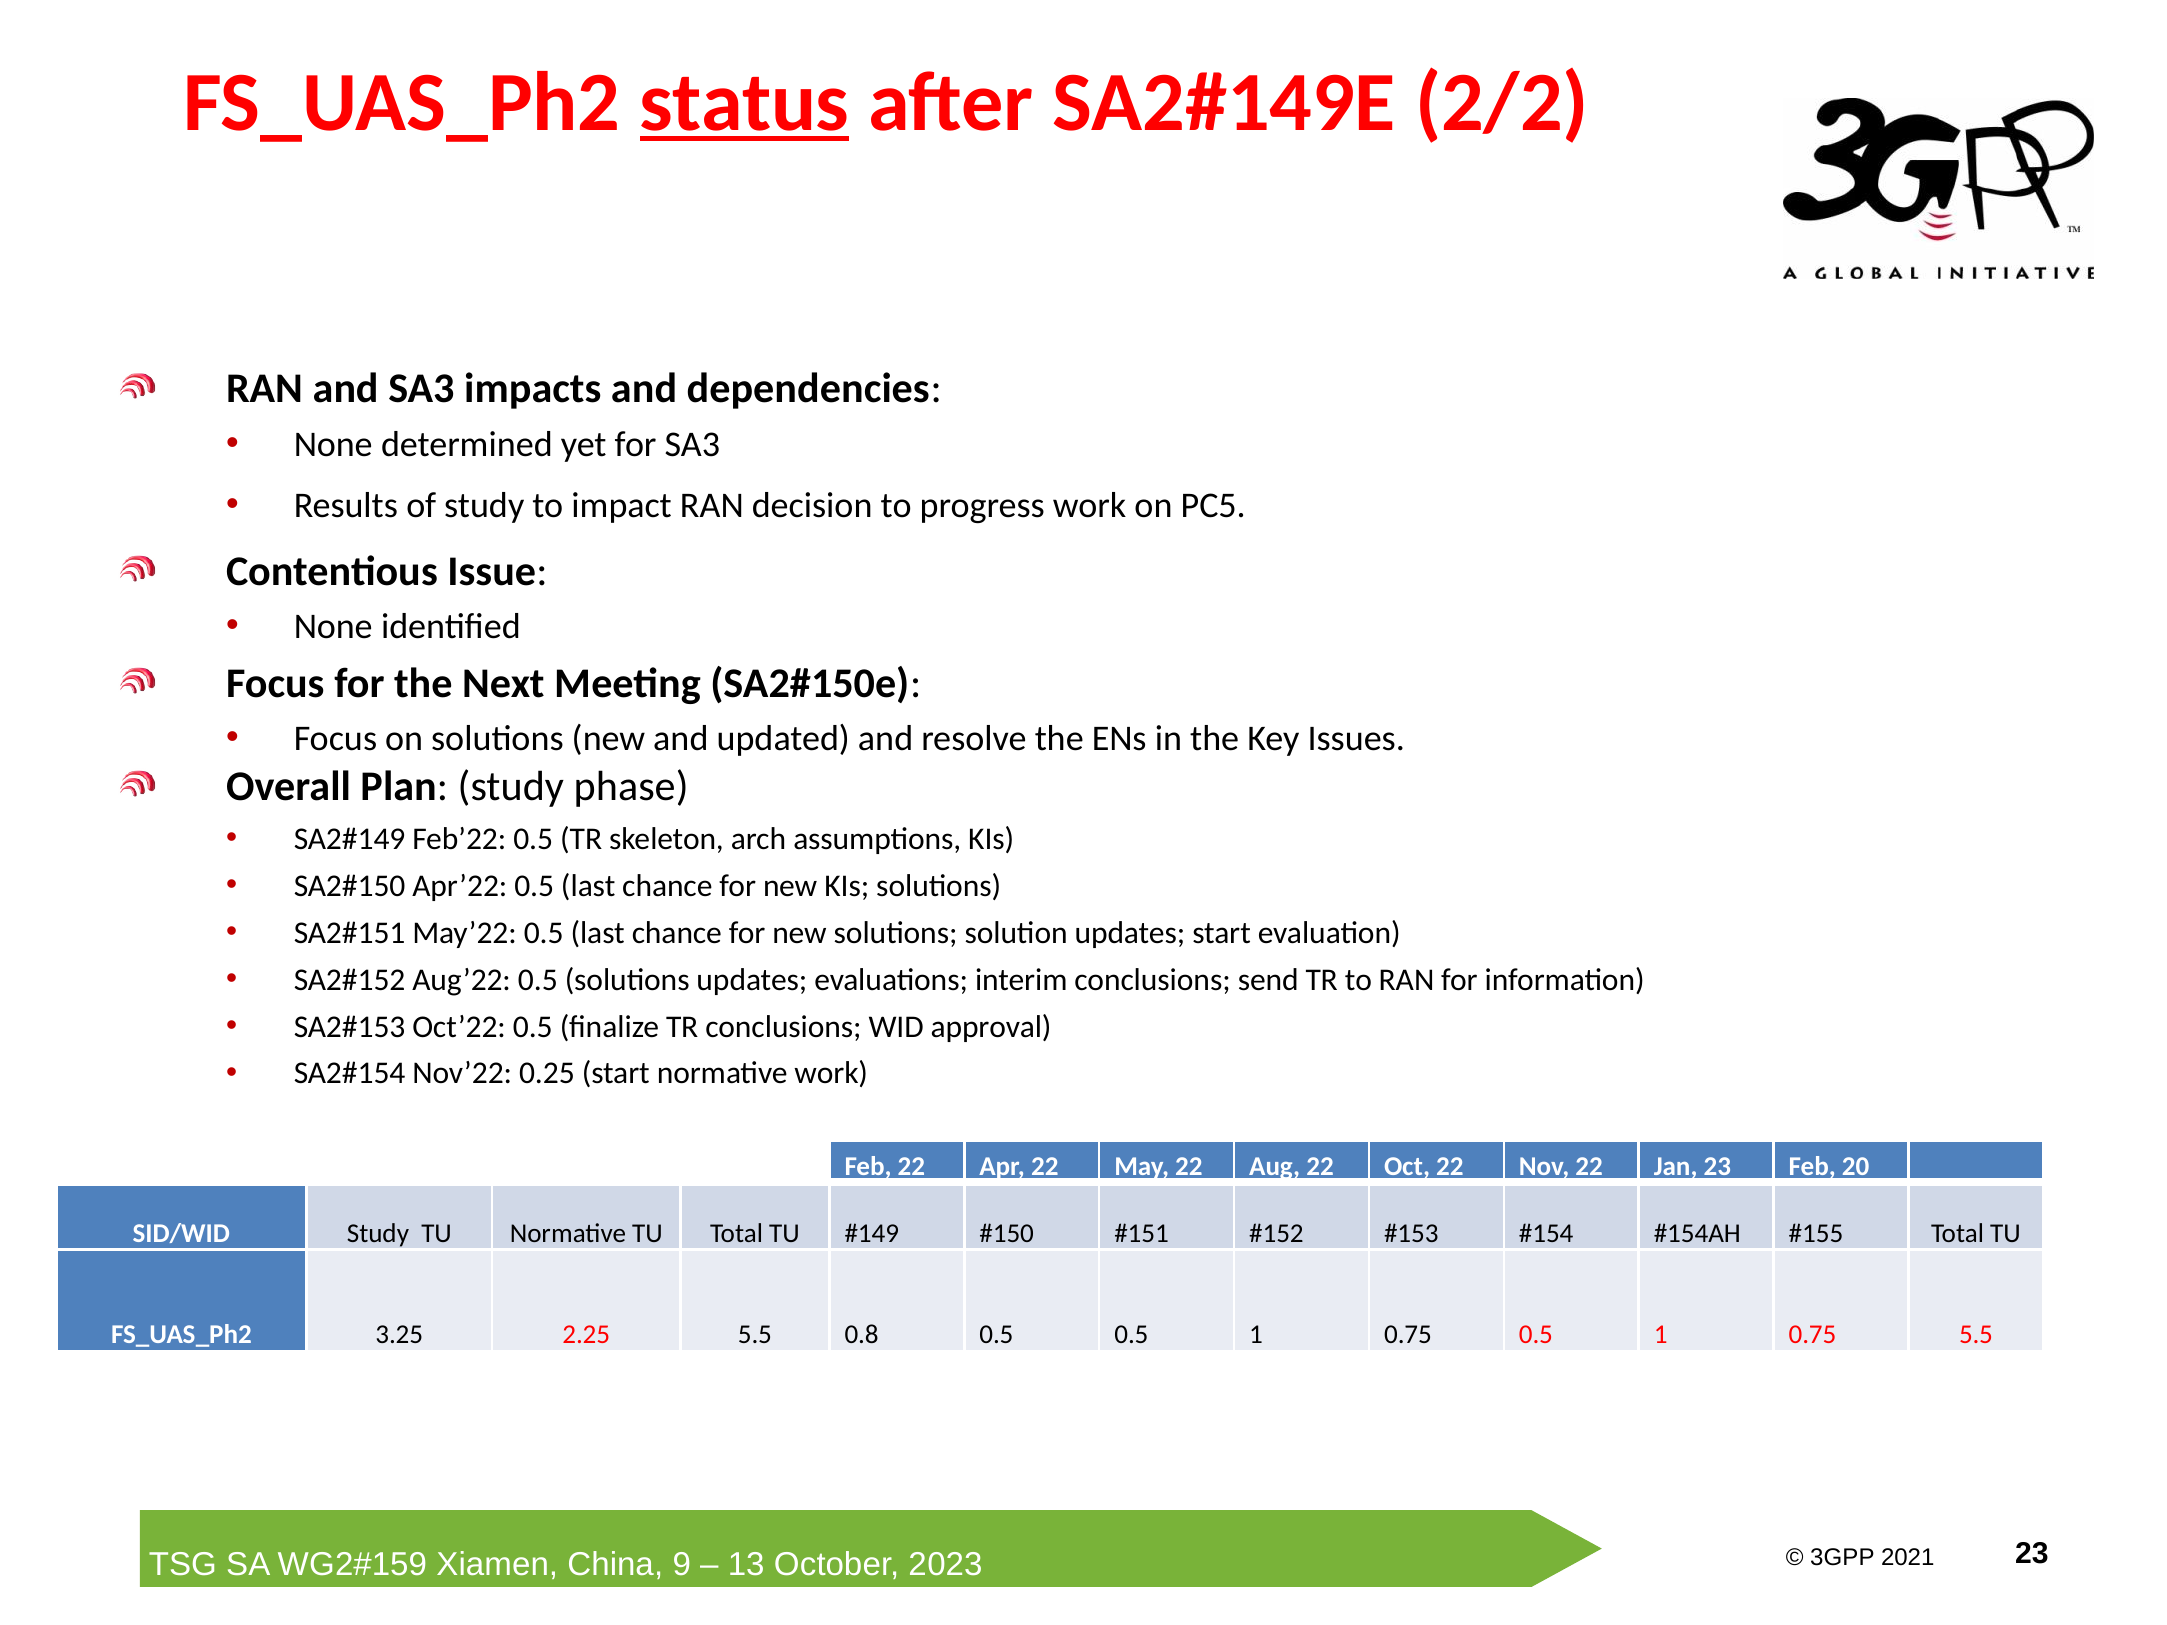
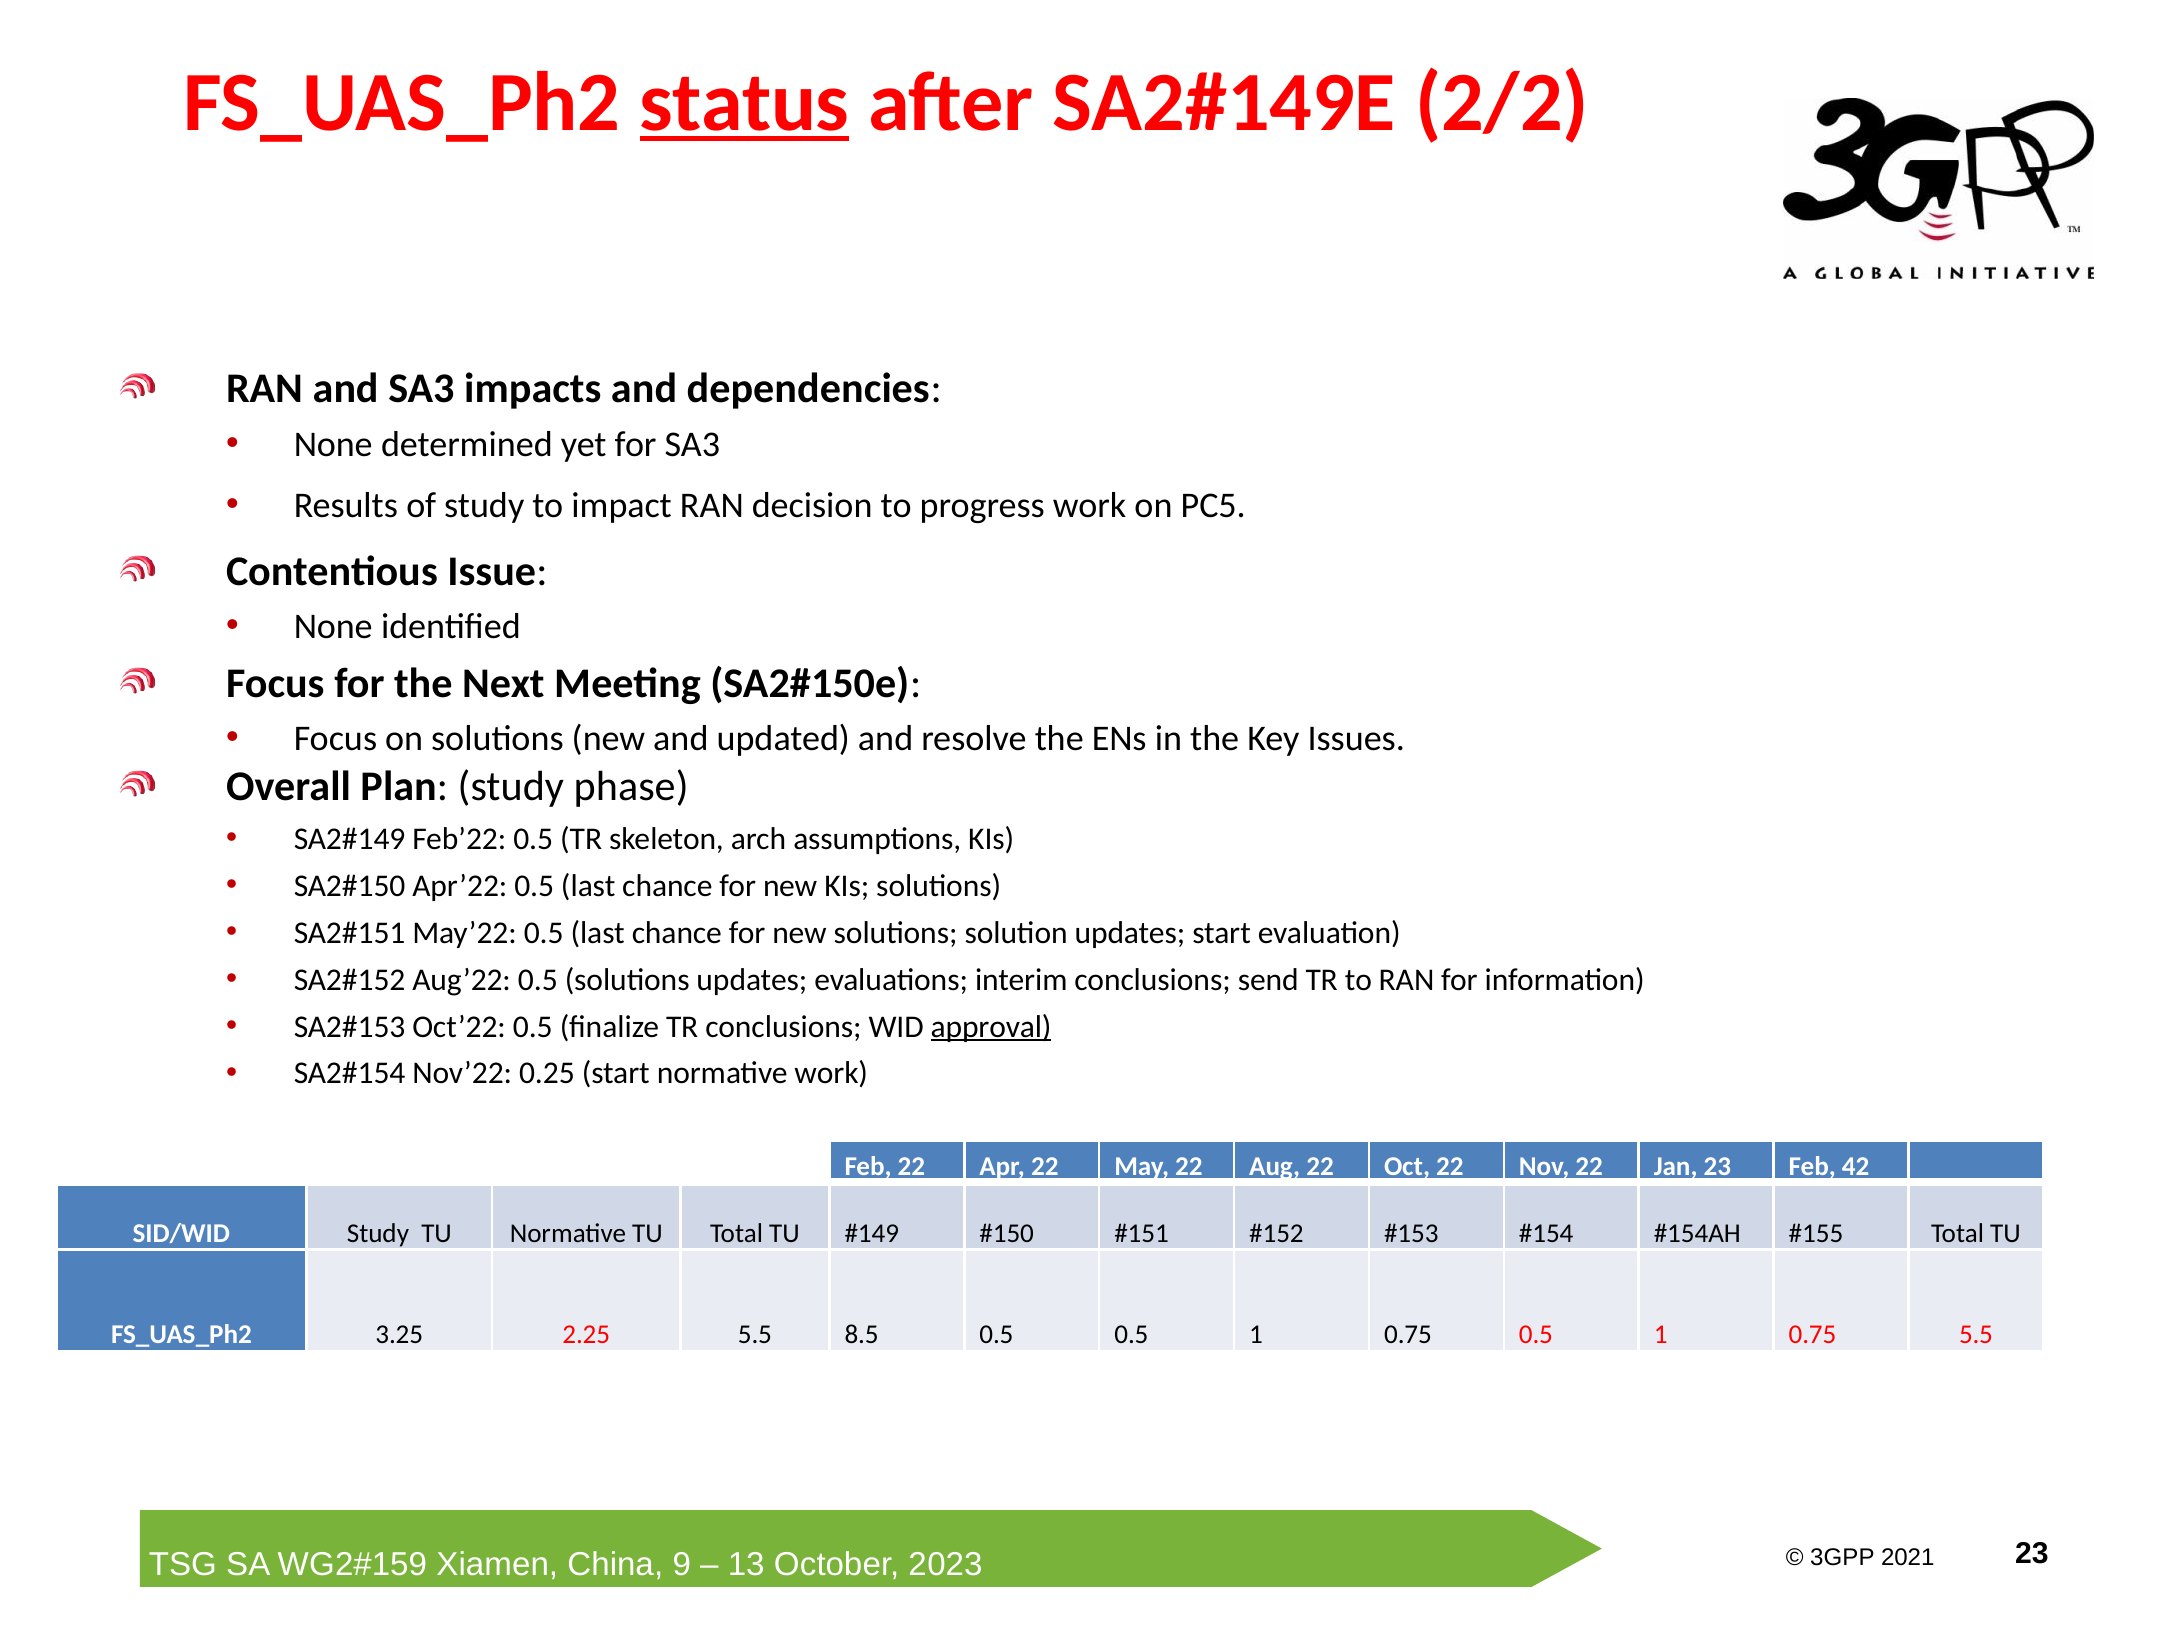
approval underline: none -> present (991, 1027)
20: 20 -> 42 (1856, 1166)
0.8: 0.8 -> 8.5 (862, 1335)
